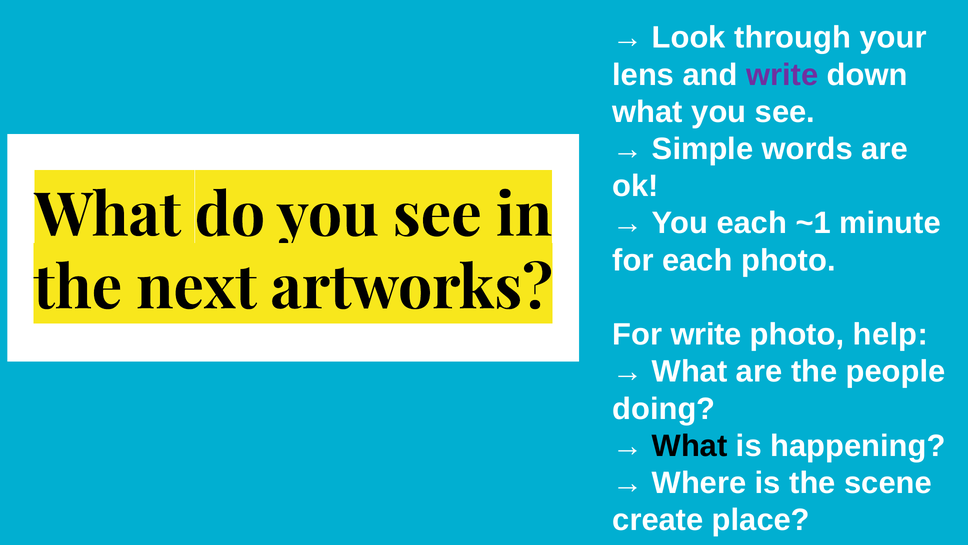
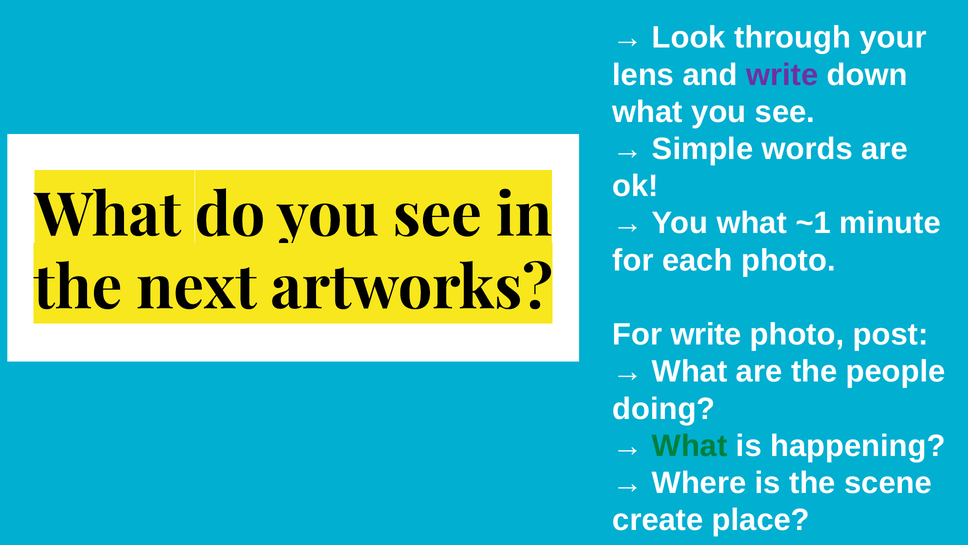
You each: each -> what (752, 223)
help: help -> post (891, 334)
What colour: black -> green (690, 446)
